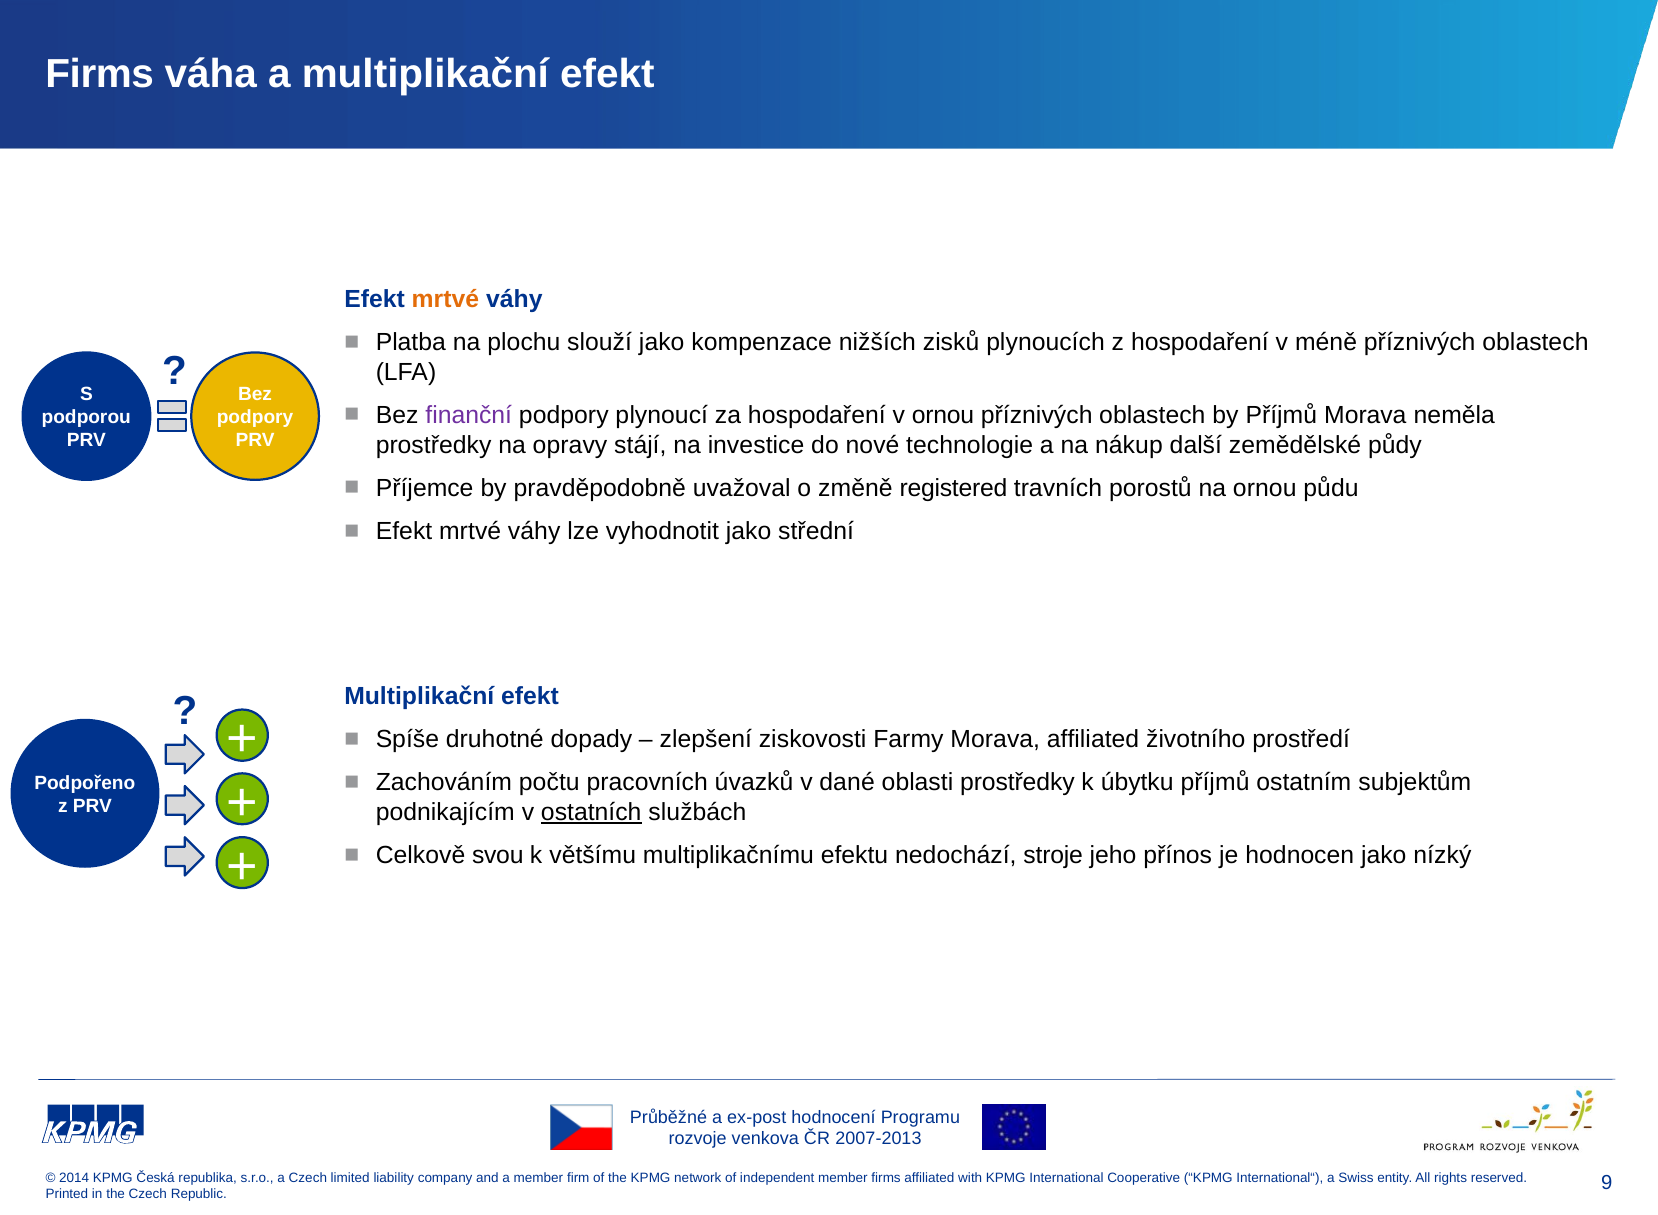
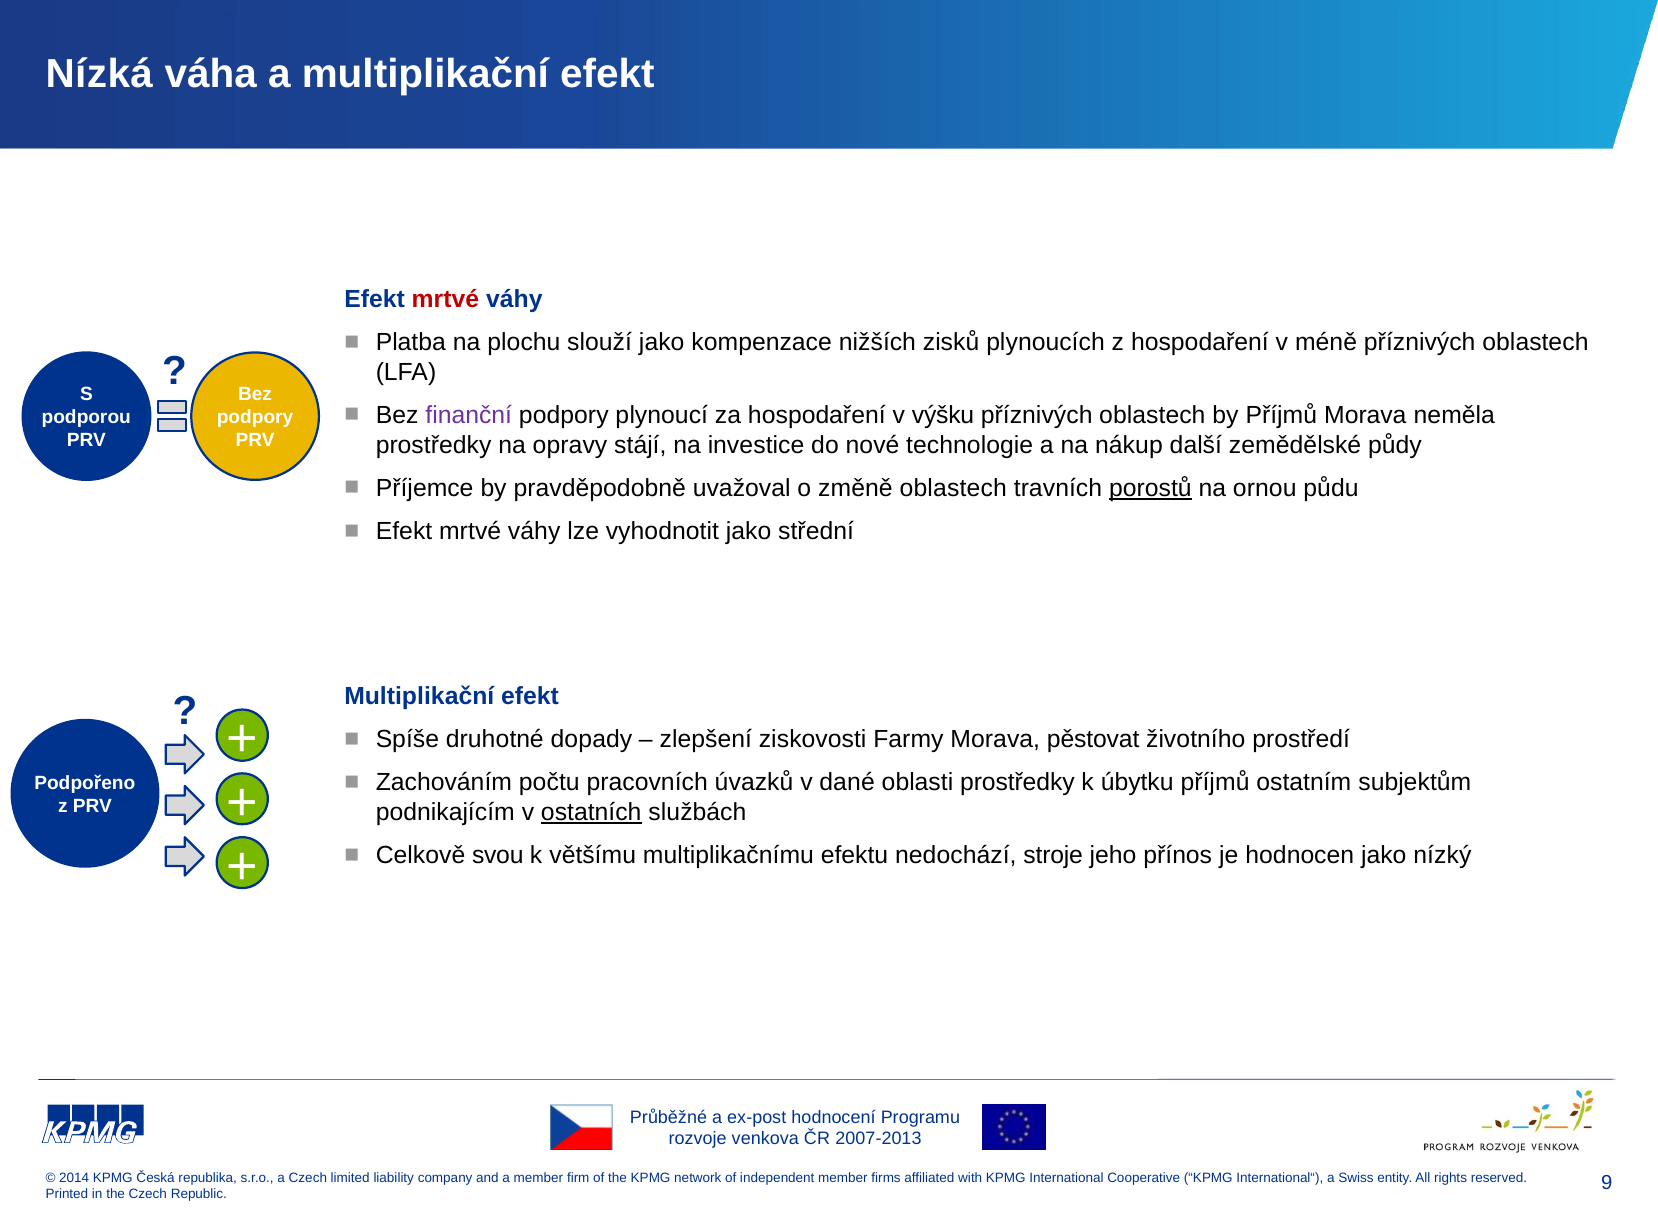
Firms: Firms -> Nízká (99, 74)
mrtvé colour: orange -> red (445, 299)
v ornou: ornou -> výšku (943, 415)
změně registered: registered -> oblastech (953, 488)
porostů underline: none -> present (1150, 488)
Morava affiliated: affiliated -> pěstovat (1093, 739)
